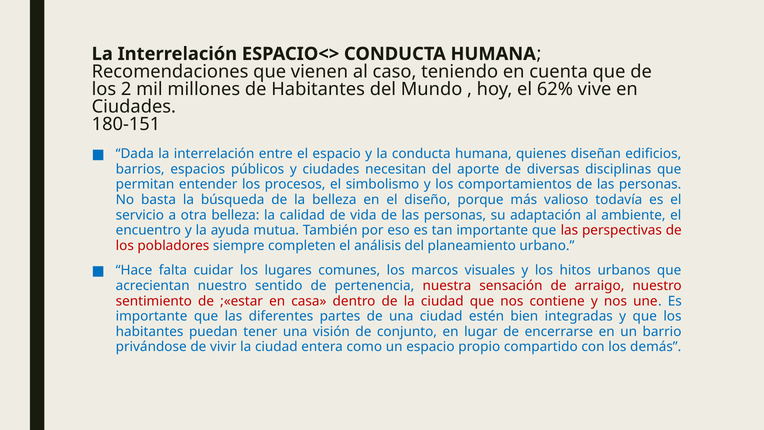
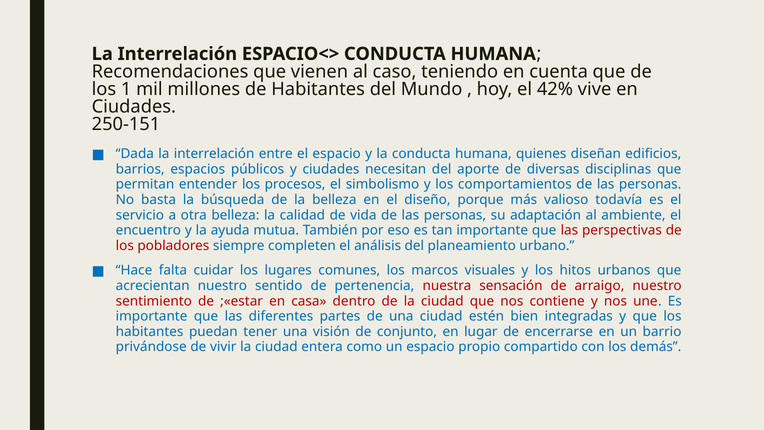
2: 2 -> 1 (126, 89)
62%: 62% -> 42% (555, 89)
180-151: 180-151 -> 250-151 (126, 124)
